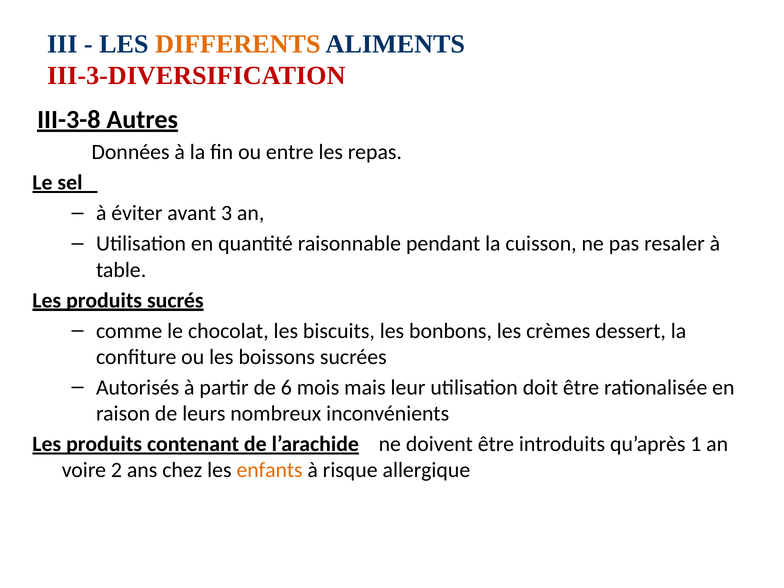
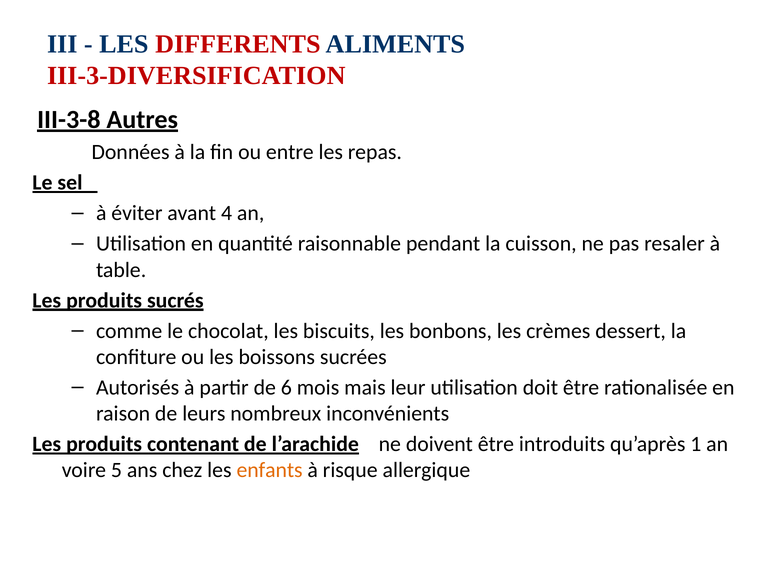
DIFFERENTS colour: orange -> red (238, 44)
3: 3 -> 4 (227, 213)
2: 2 -> 5 (117, 470)
